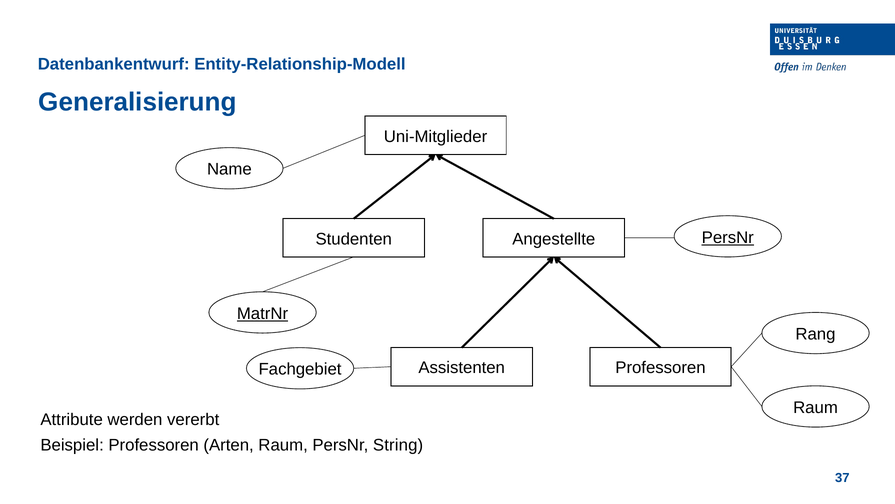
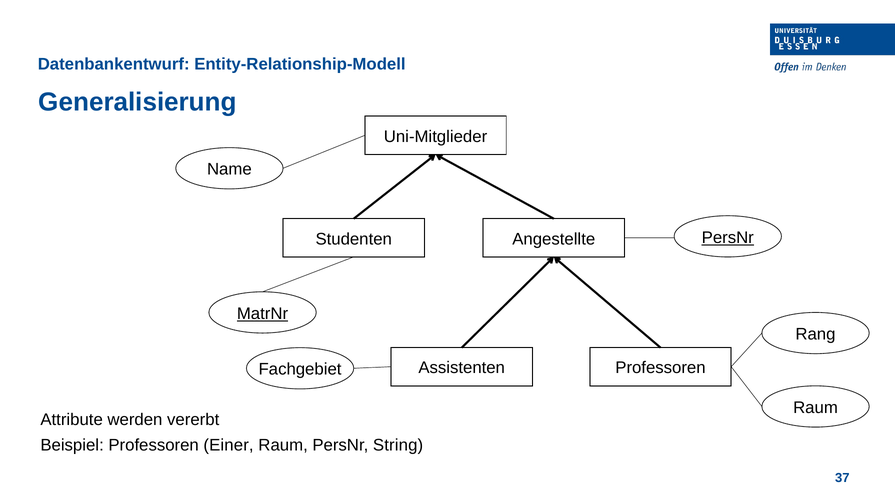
Arten: Arten -> Einer (229, 445)
